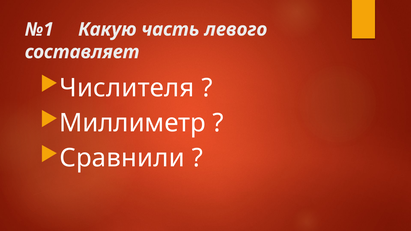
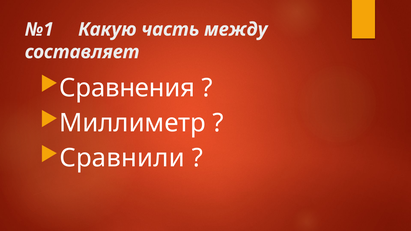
левого: левого -> между (236, 29)
Числителя: Числителя -> Сравнения (127, 88)
